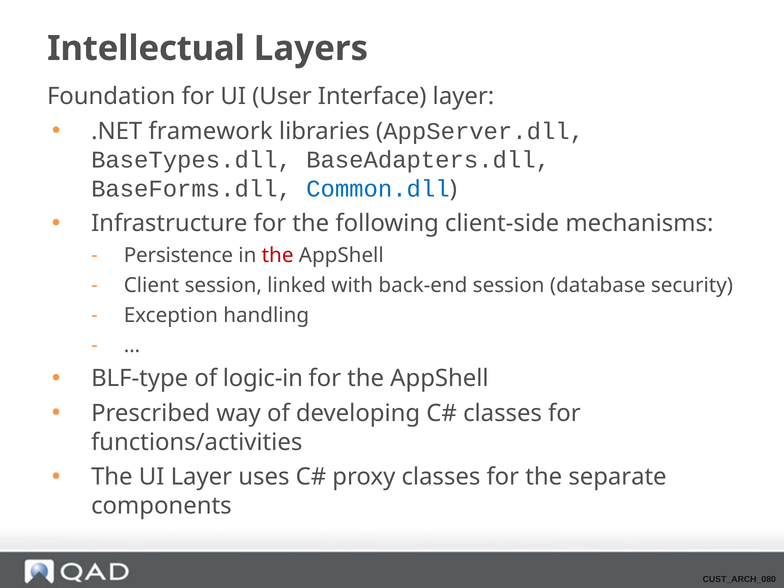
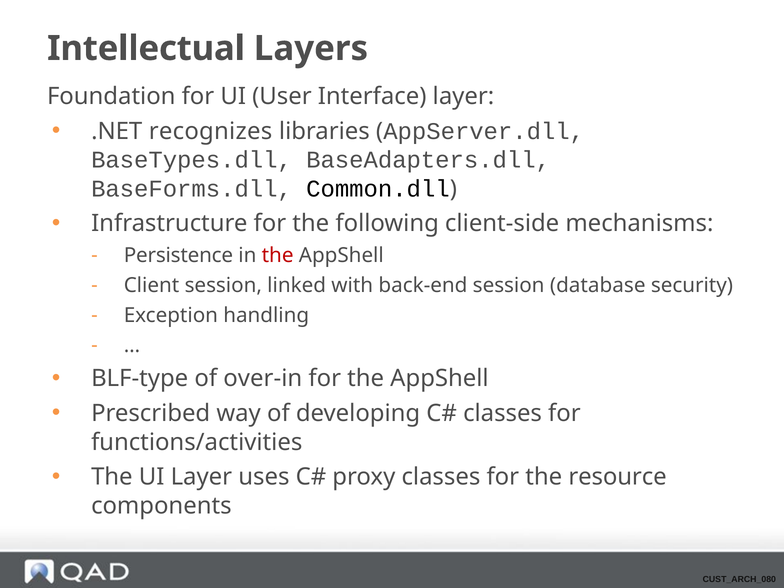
framework: framework -> recognizes (211, 131)
Common.dll colour: blue -> black (378, 189)
logic-in: logic-in -> over-in (263, 379)
separate: separate -> resource (618, 477)
